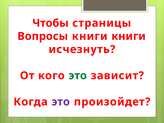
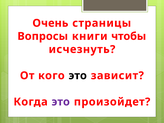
Чтобы: Чтобы -> Очень (50, 23)
книги книги: книги -> чтобы (129, 36)
это colour: green -> black (78, 76)
